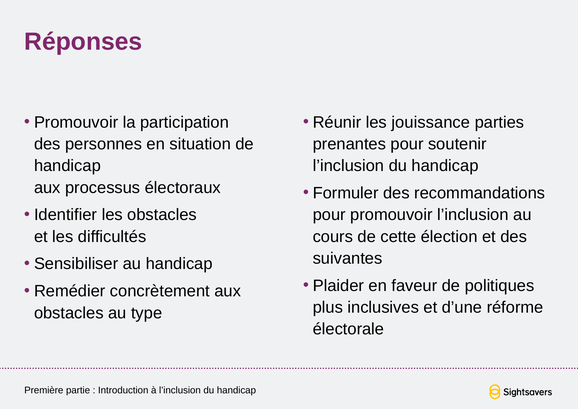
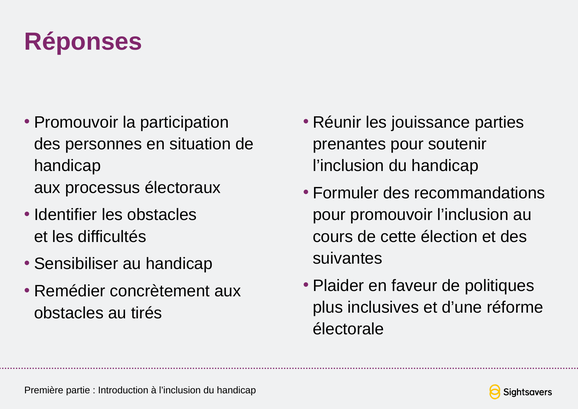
type: type -> tirés (147, 313)
